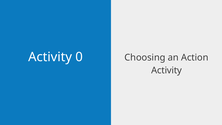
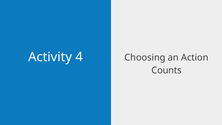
0: 0 -> 4 (79, 57)
Activity: Activity -> Counts (167, 70)
